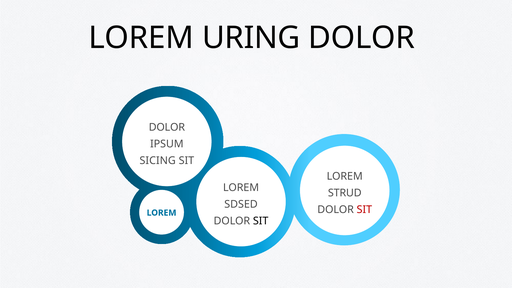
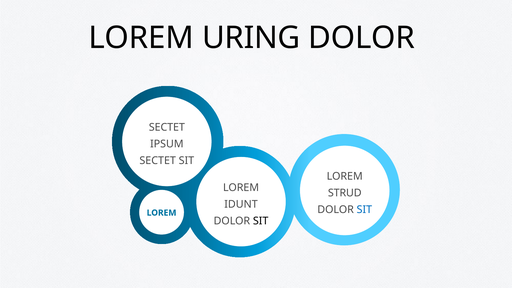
DOLOR: DOLOR -> SECTET (167, 127)
SICING: SICING -> SECTET (158, 161)
SDSED: SDSED -> IDUNT (241, 204)
SIT colour: red -> blue (364, 210)
